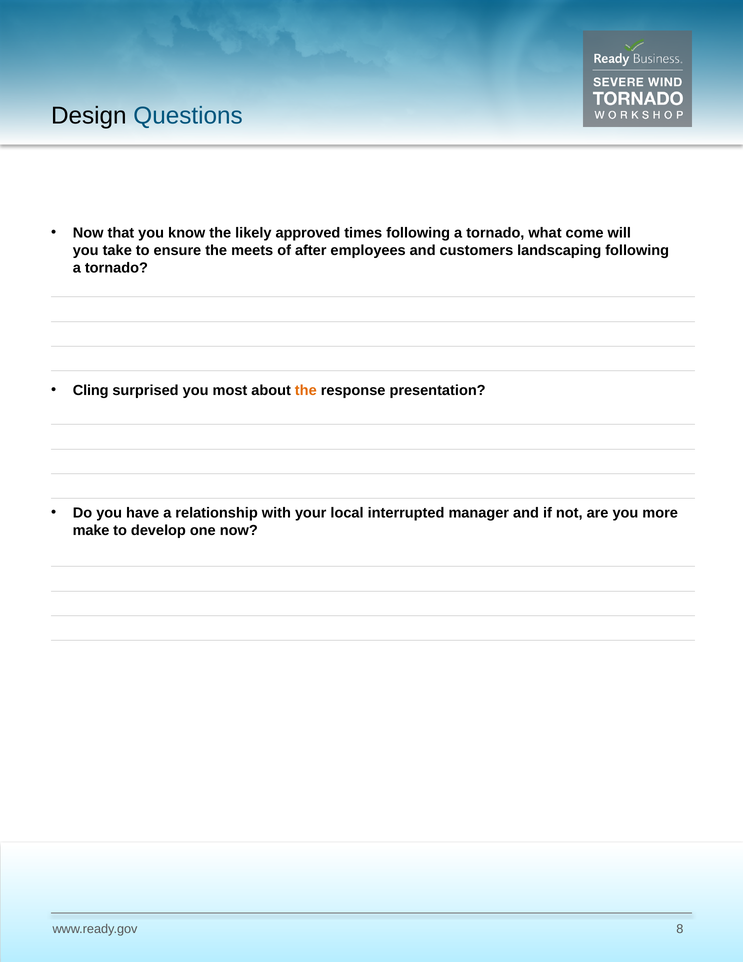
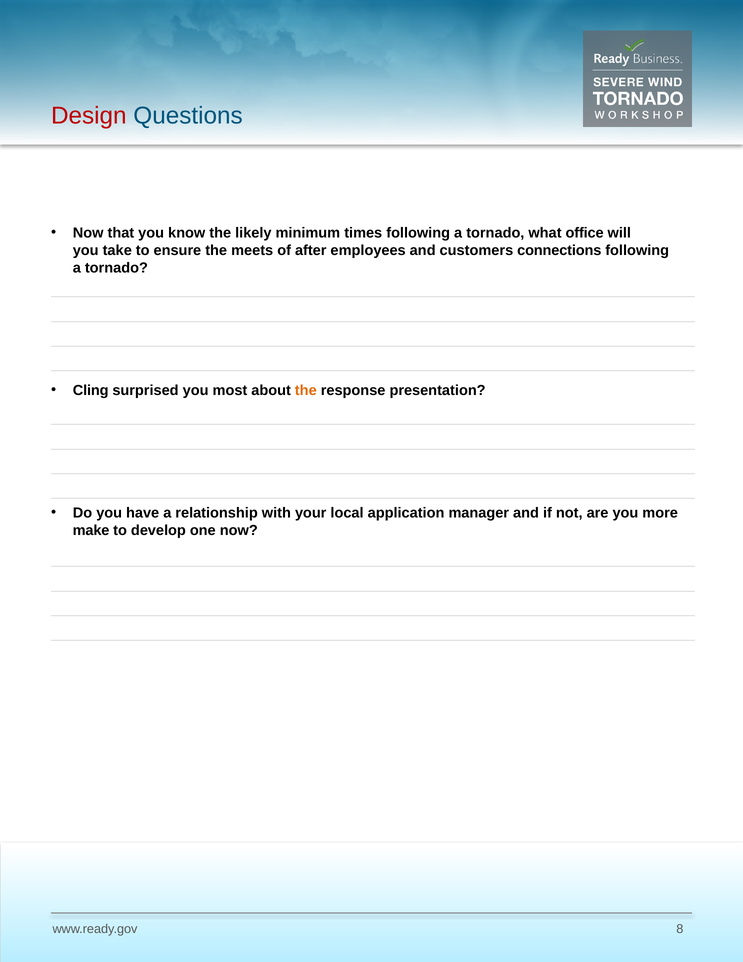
Design colour: black -> red (89, 116)
approved: approved -> minimum (308, 233)
come: come -> office (585, 233)
landscaping: landscaping -> connections (559, 250)
interrupted: interrupted -> application (406, 513)
